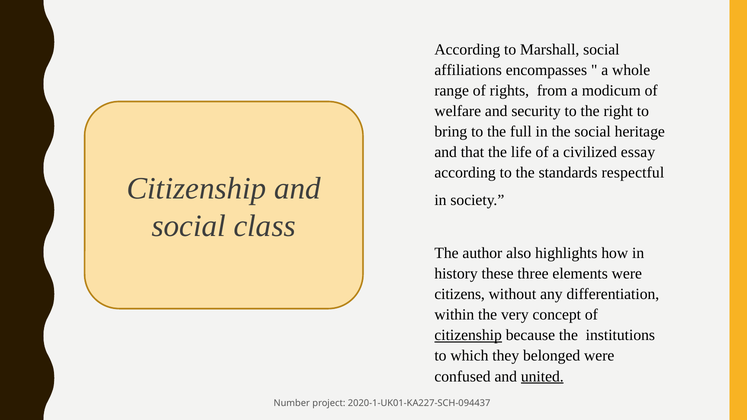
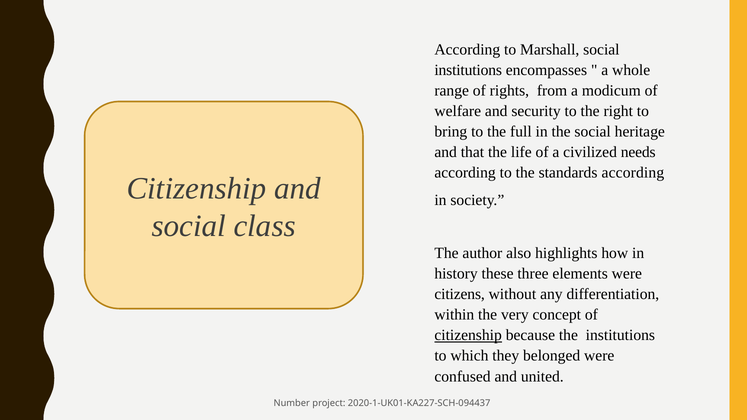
affiliations: affiliations -> institutions (468, 70)
essay: essay -> needs (638, 152)
standards respectful: respectful -> according (633, 173)
united underline: present -> none (542, 377)
